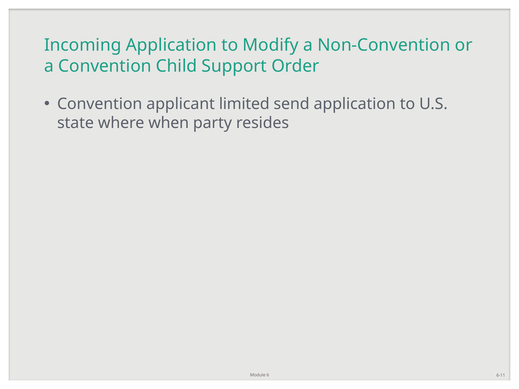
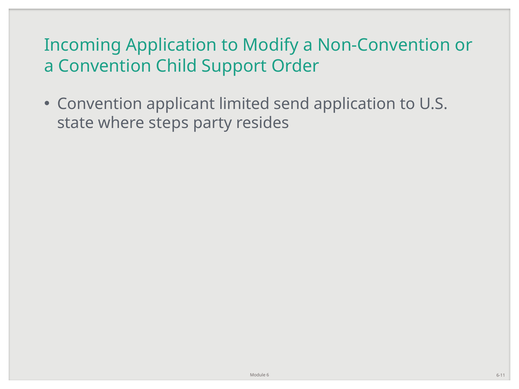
when: when -> steps (169, 123)
